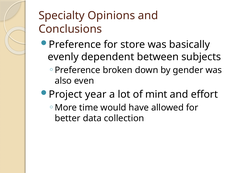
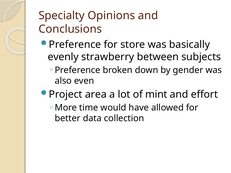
dependent: dependent -> strawberry (108, 57)
year: year -> area (96, 95)
